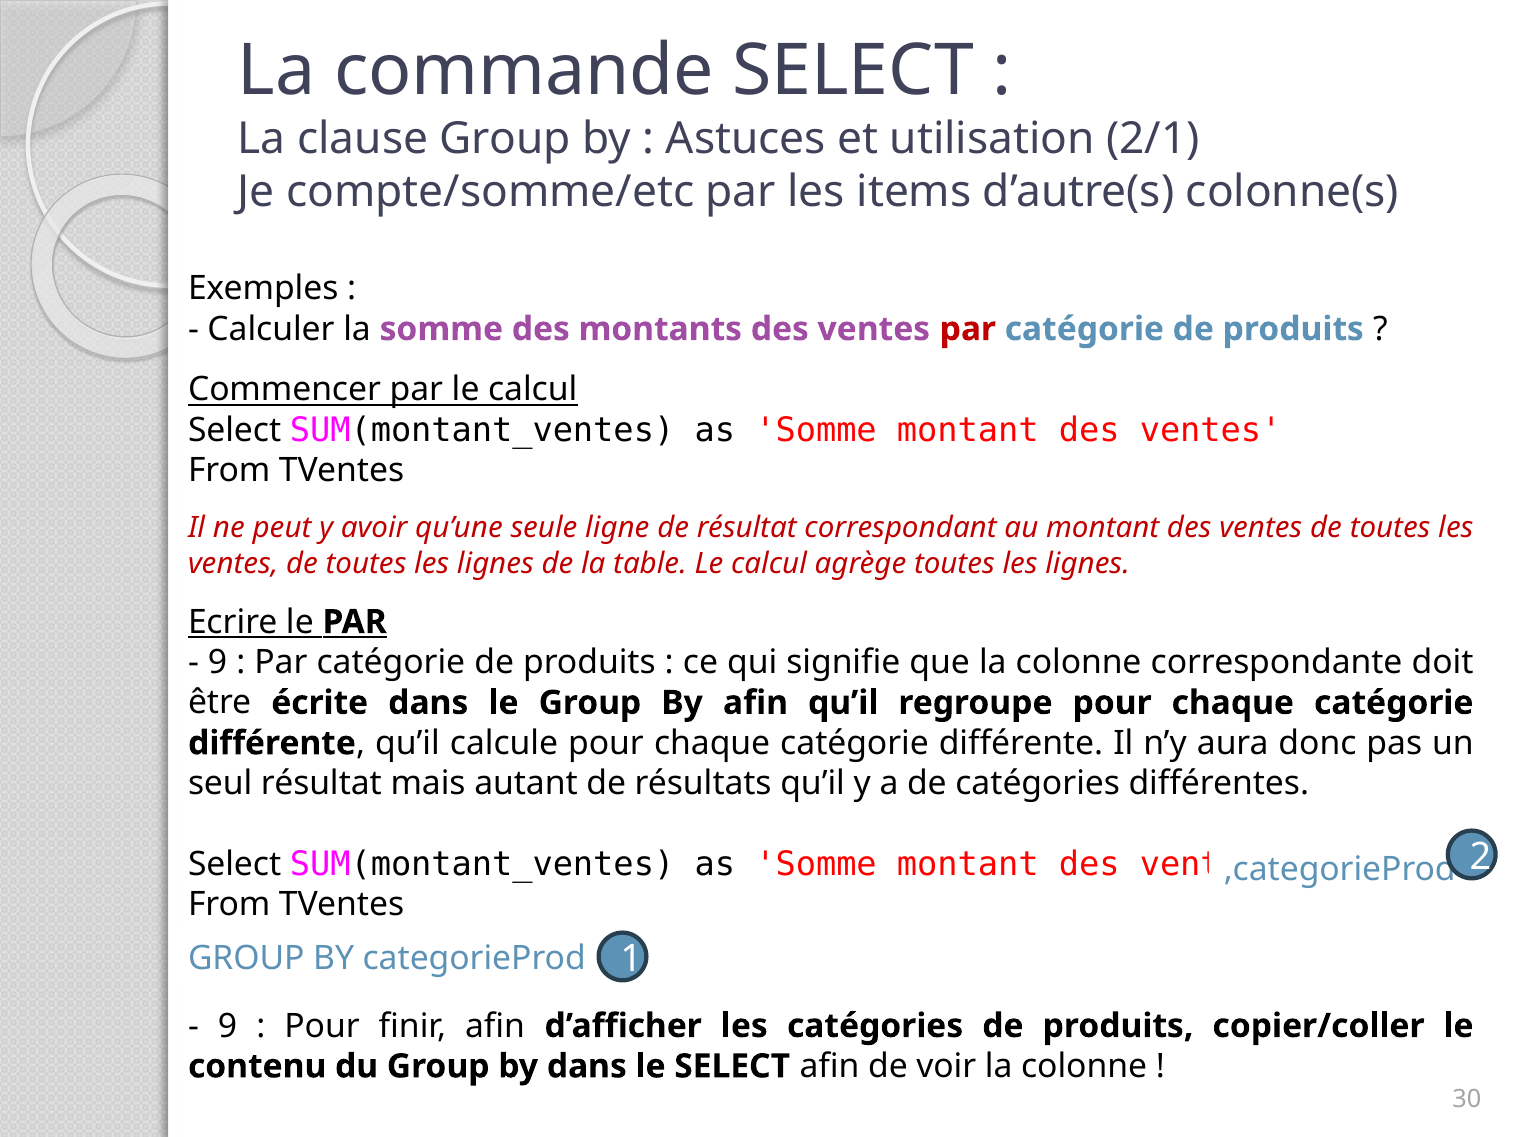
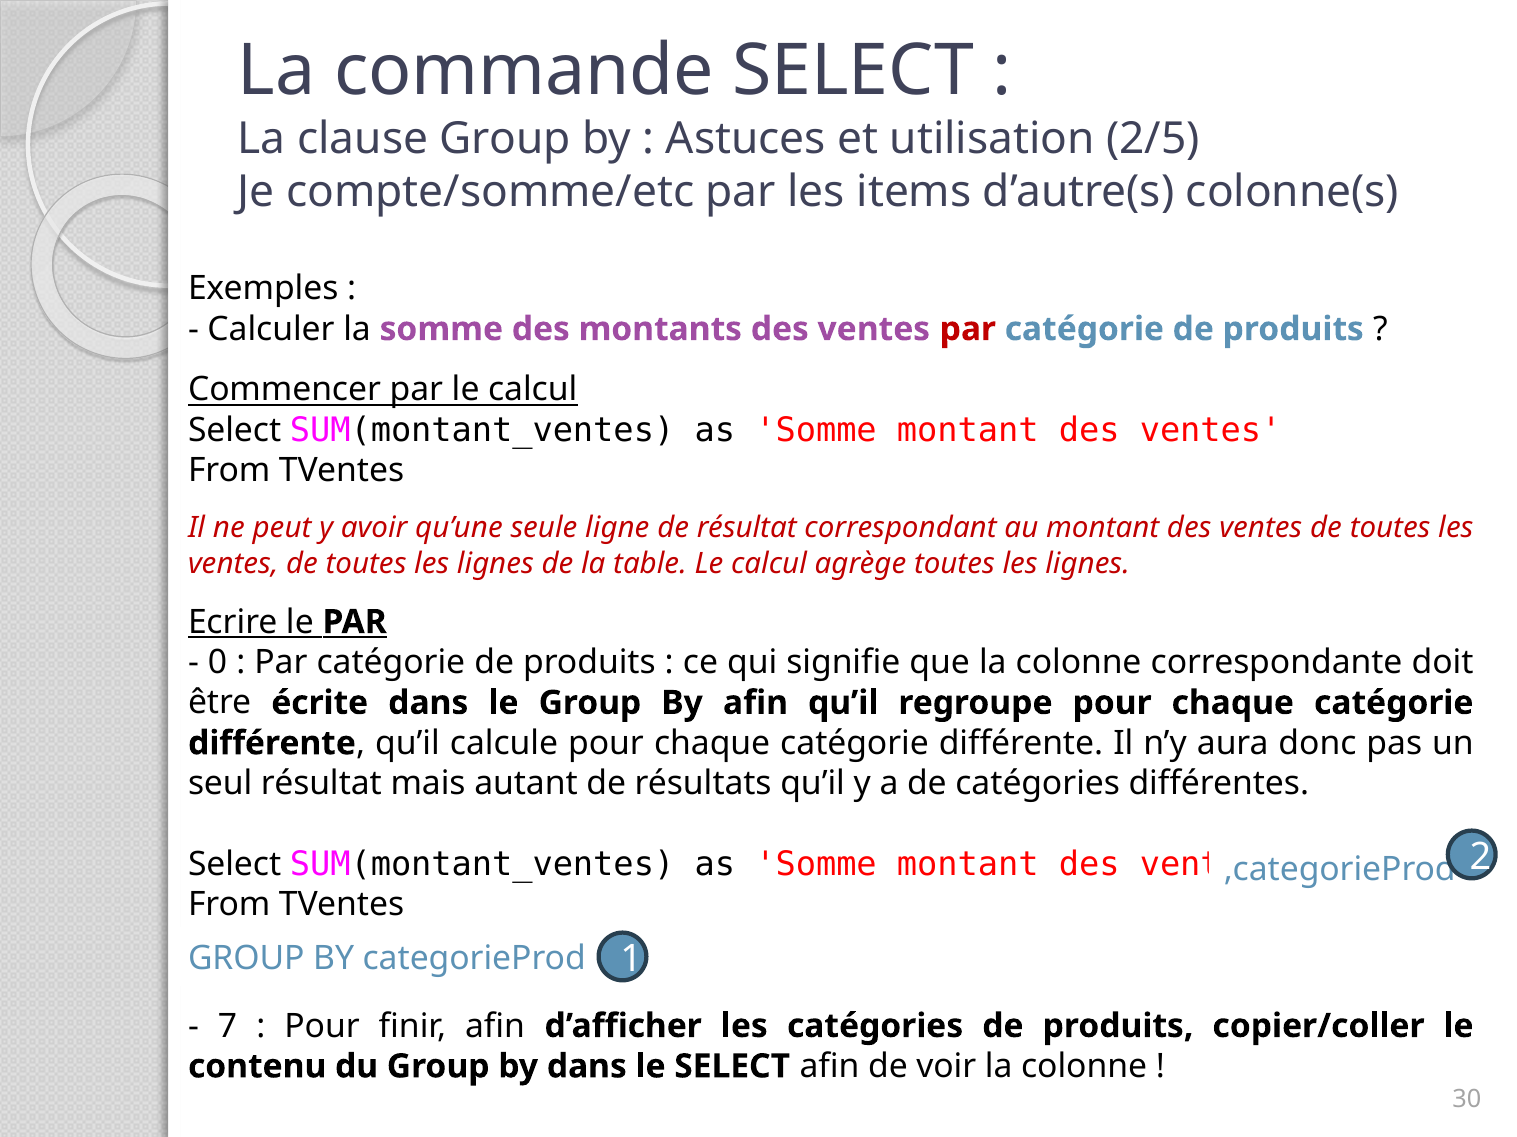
2/1: 2/1 -> 2/5 (1153, 139)
9: 9 -> 0 (218, 663)
9: 9 -> 7 (227, 1027)
